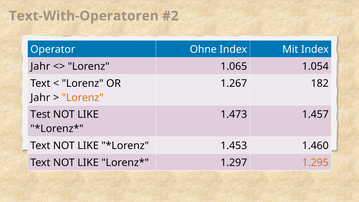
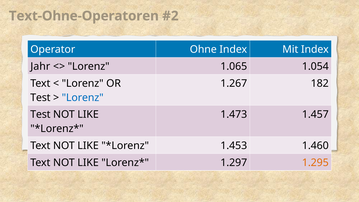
Text-With-Operatoren: Text-With-Operatoren -> Text-Ohne-Operatoren (84, 16)
Jahr: Jahr -> Test (40, 98)
Lorenz colour: orange -> blue (83, 98)
